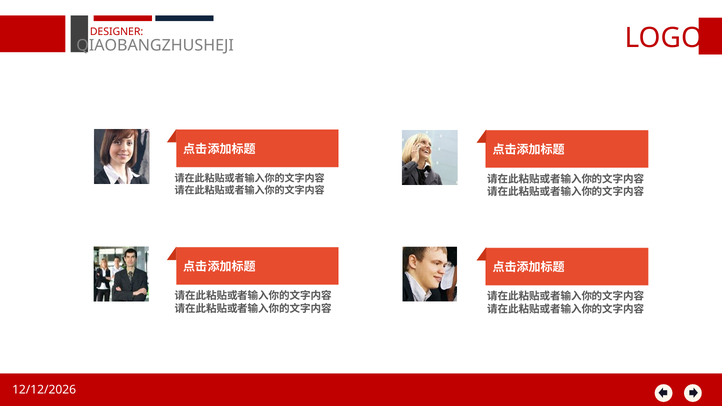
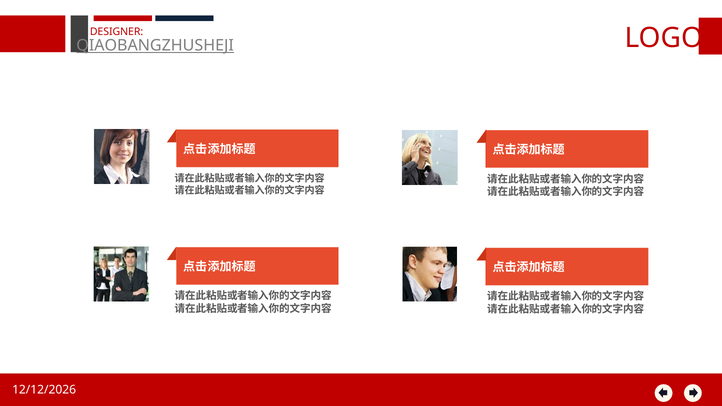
QIAOBANGZHUSHEJI underline: none -> present (155, 46)
